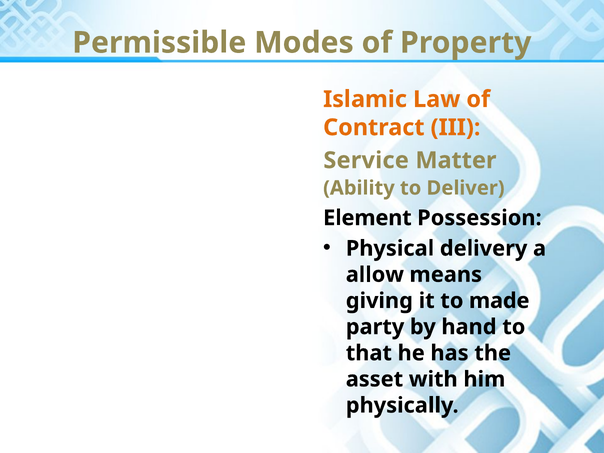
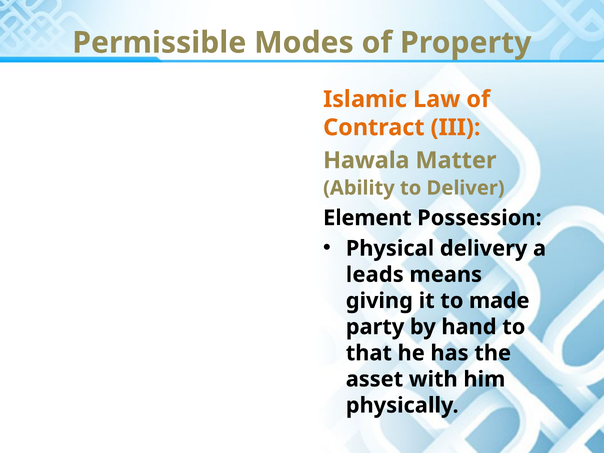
Service: Service -> Hawala (366, 160)
allow: allow -> leads (375, 275)
